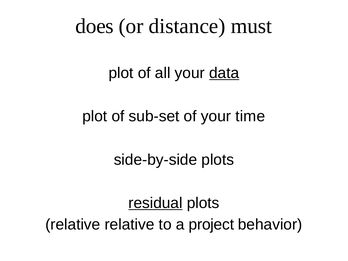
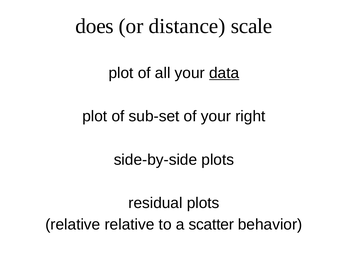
must: must -> scale (252, 26)
time: time -> right (250, 116)
residual underline: present -> none (155, 203)
project: project -> scatter (211, 225)
